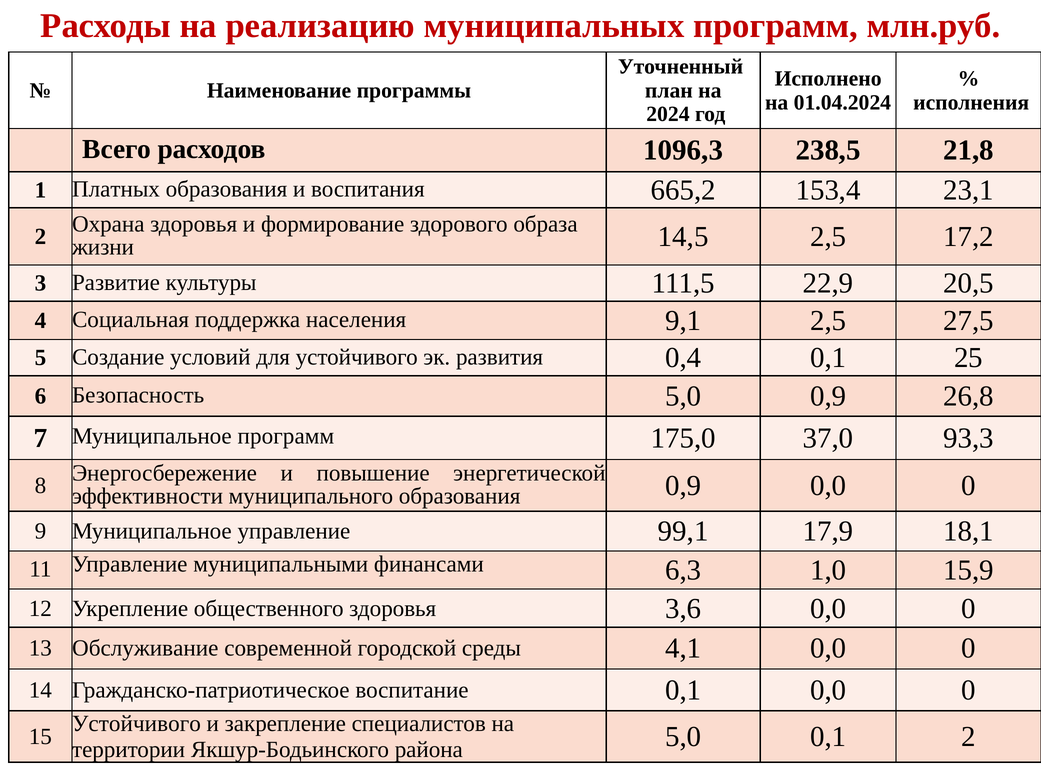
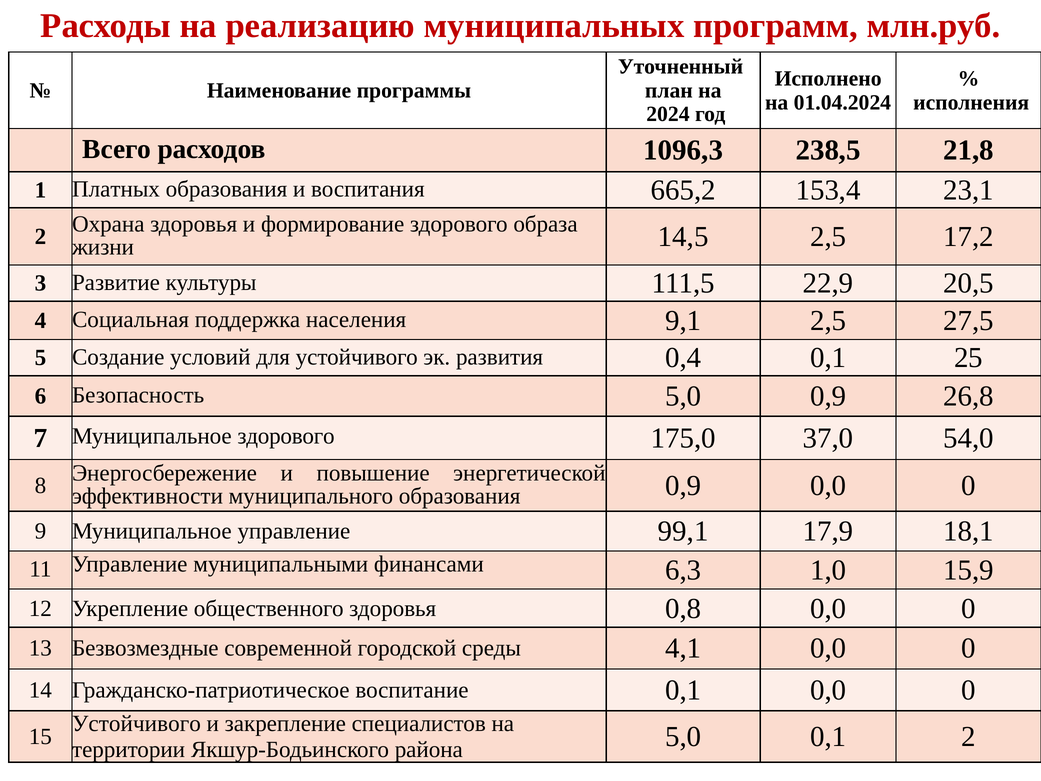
Муниципальное программ: программ -> здорового (286, 436)
93,3: 93,3 -> 54,0 (969, 438)
3,6: 3,6 -> 0,8 (683, 608)
Обслуживание: Обслуживание -> Безвозмездные (145, 648)
